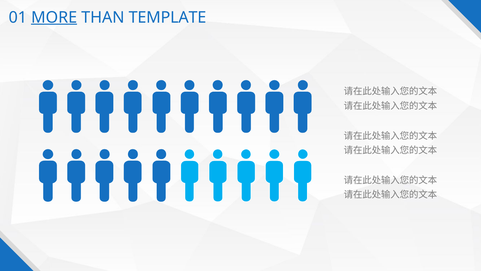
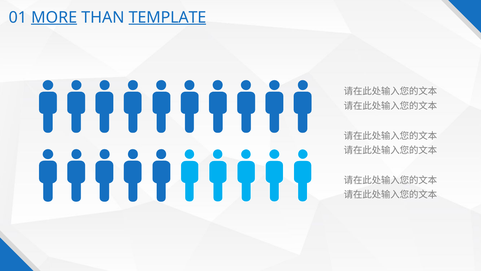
TEMPLATE underline: none -> present (167, 17)
